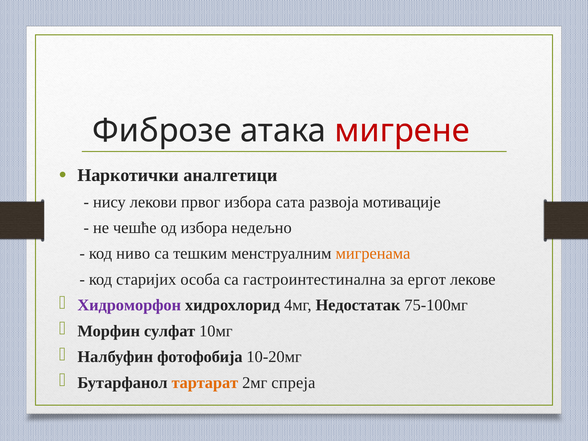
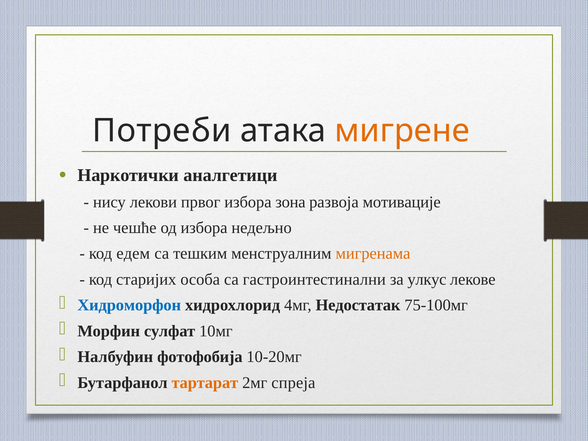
Фиброзе: Фиброзе -> Пoтрeби (162, 131)
мигрене colour: red -> orange (402, 131)
сата: сата -> зона (290, 202)
ниво: ниво -> едем (133, 254)
гастроинтестинална: гастроинтестинална -> гастроинтестинални (314, 279)
ергот: ергот -> улкус (427, 279)
Хидроморфон colour: purple -> blue (129, 305)
